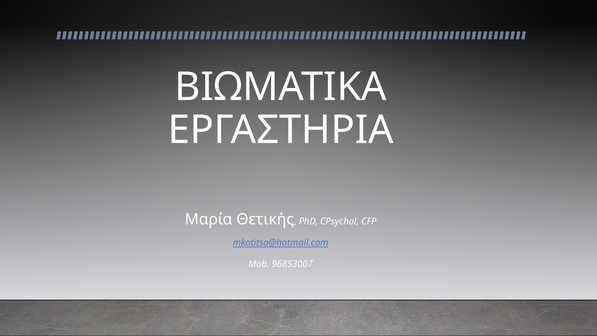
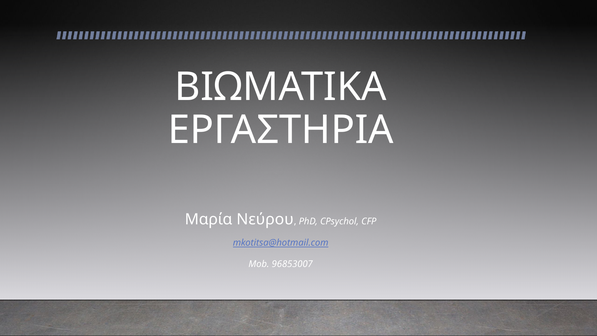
Θετικής: Θετικής -> Νεύρου (265, 219)
